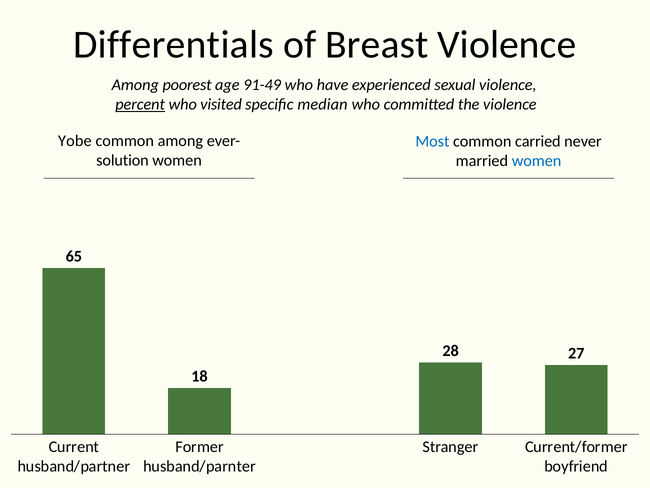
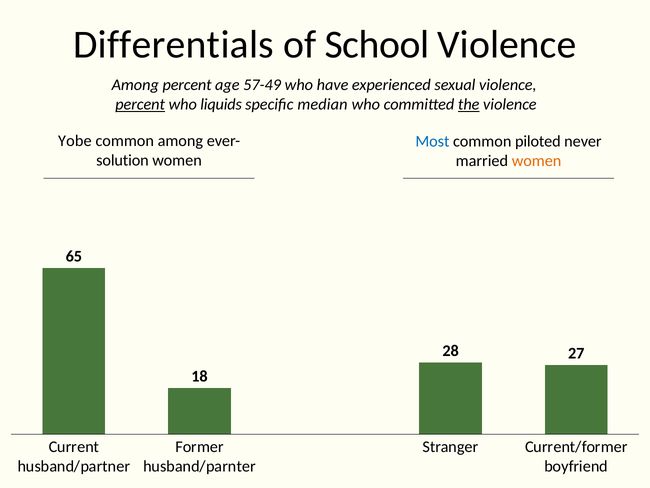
Breast: Breast -> School (377, 44)
Among poorest: poorest -> percent (187, 85)
91-49: 91-49 -> 57-49 (262, 85)
visited: visited -> liquids (221, 104)
the underline: none -> present (469, 104)
carried: carried -> piloted (538, 141)
women colour: blue -> orange (537, 161)
